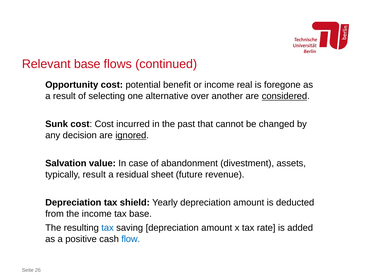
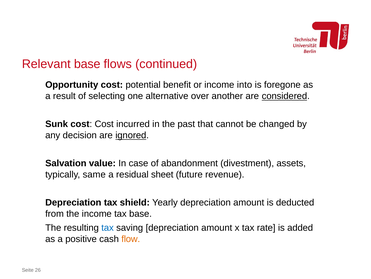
real: real -> into (244, 84)
typically result: result -> same (94, 174)
flow colour: blue -> orange (131, 238)
